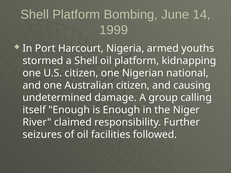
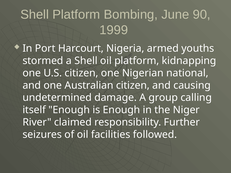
14: 14 -> 90 (202, 15)
